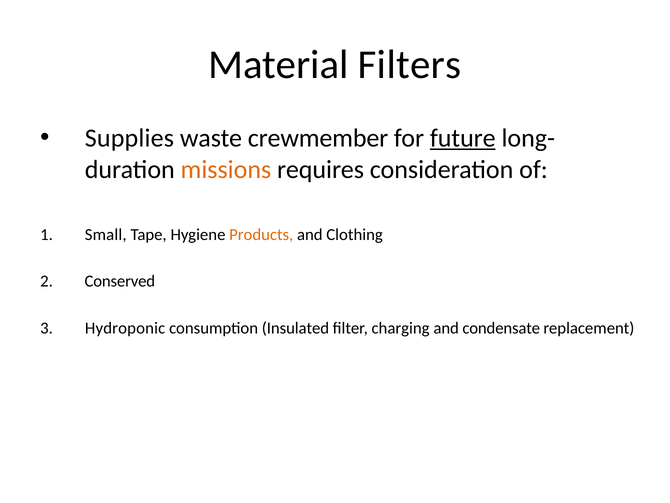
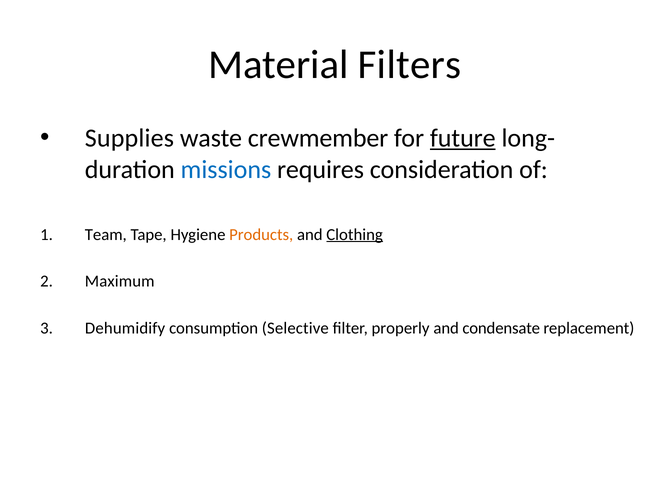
missions colour: orange -> blue (226, 169)
Small: Small -> Team (106, 234)
Clothing underline: none -> present (355, 234)
Conserved: Conserved -> Maximum (120, 281)
Hydroponic: Hydroponic -> Dehumidify (125, 328)
Insulated: Insulated -> Selective (295, 328)
charging: charging -> properly (401, 328)
